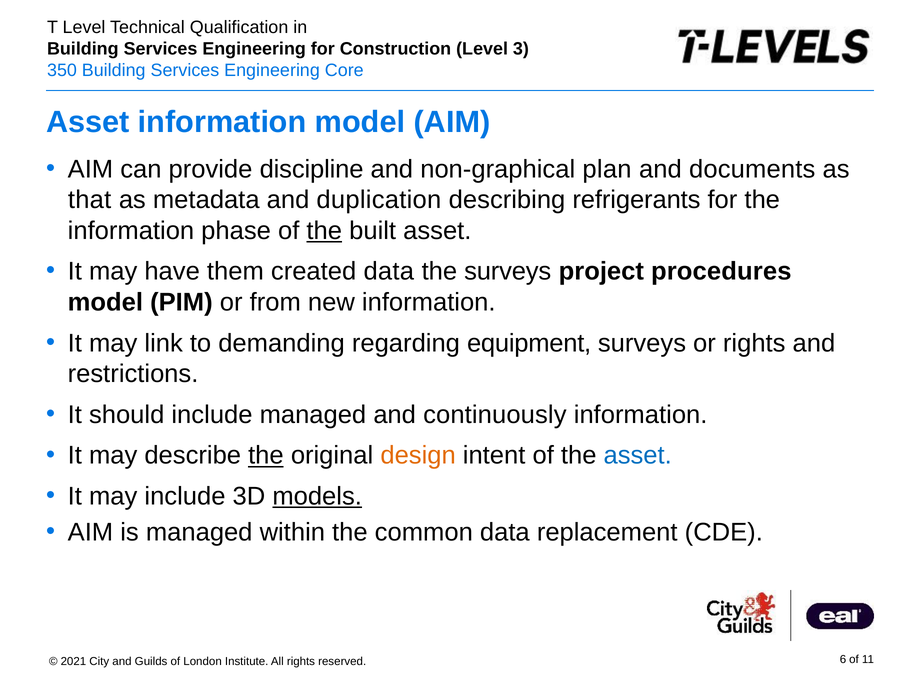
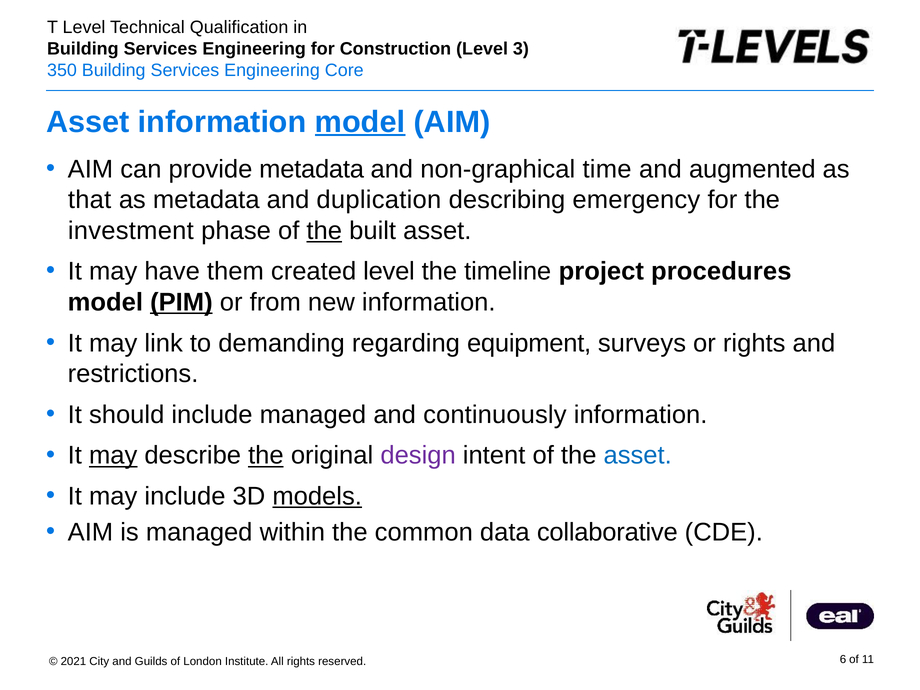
model underline: none -> present (360, 122)
provide discipline: discipline -> metadata (312, 169)
plan: plan -> time (607, 169)
documents: documents -> augmented (752, 169)
refrigerants: refrigerants -> emergency (636, 200)
information: information -> investment (131, 231)
created data: data -> level (389, 272)
the surveys: surveys -> timeline (508, 272)
PIM underline: none -> present (181, 302)
may underline: none -> present (113, 456)
design colour: orange -> purple (418, 456)
replacement: replacement -> collaborative (607, 532)
